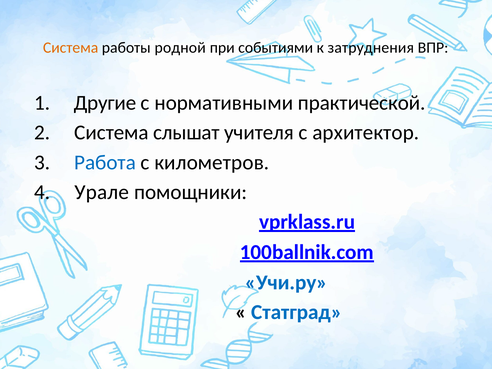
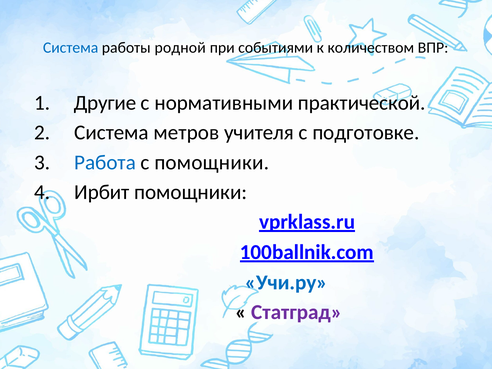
Система colour: orange -> blue (71, 48)
затруднения: затруднения -> количеством (371, 48)
слышат: слышат -> метров (186, 133)
архитектор: архитектор -> подготовке (366, 133)
с километров: километров -> помощники (212, 162)
Урале: Урале -> Ирбит (102, 192)
Статград colour: blue -> purple (297, 312)
